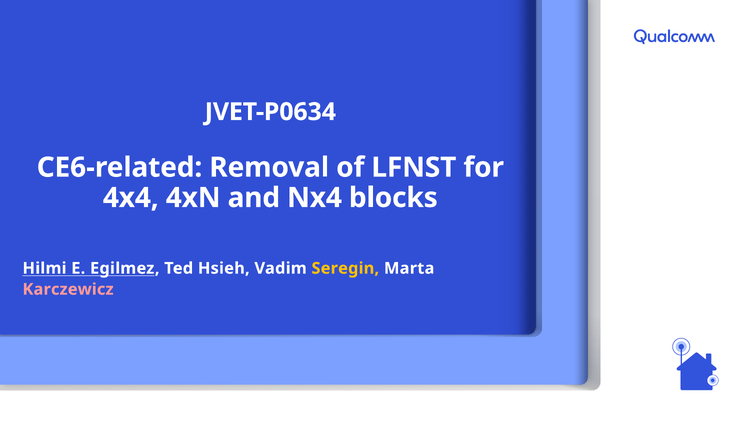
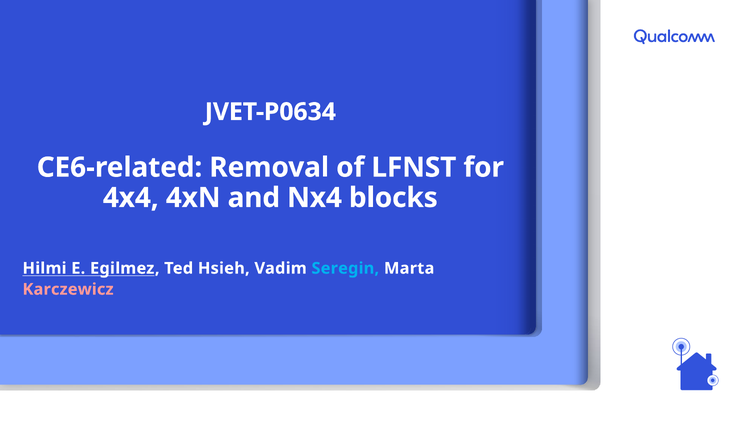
Seregin colour: yellow -> light blue (345, 269)
